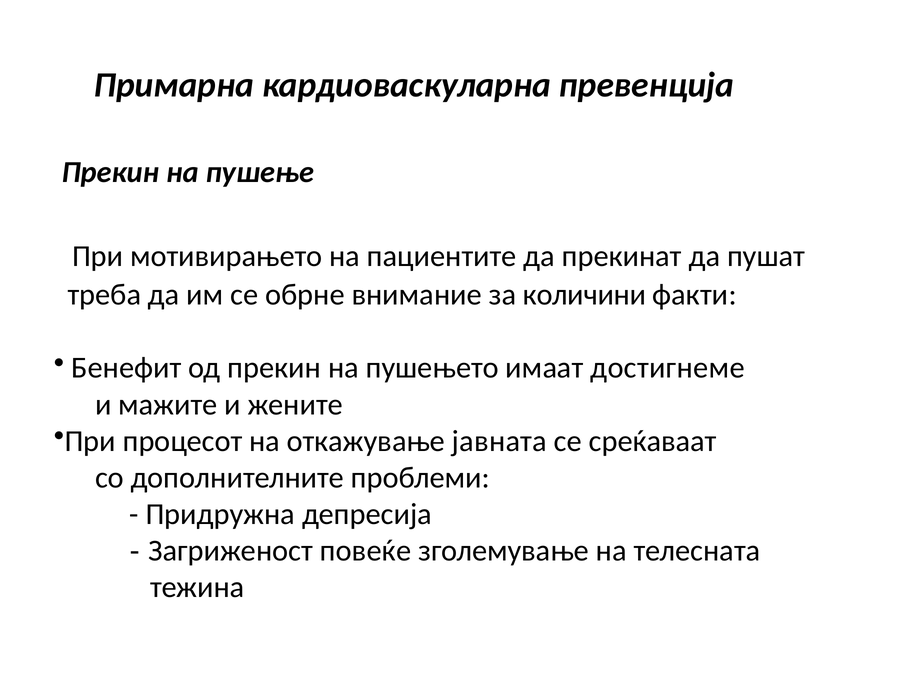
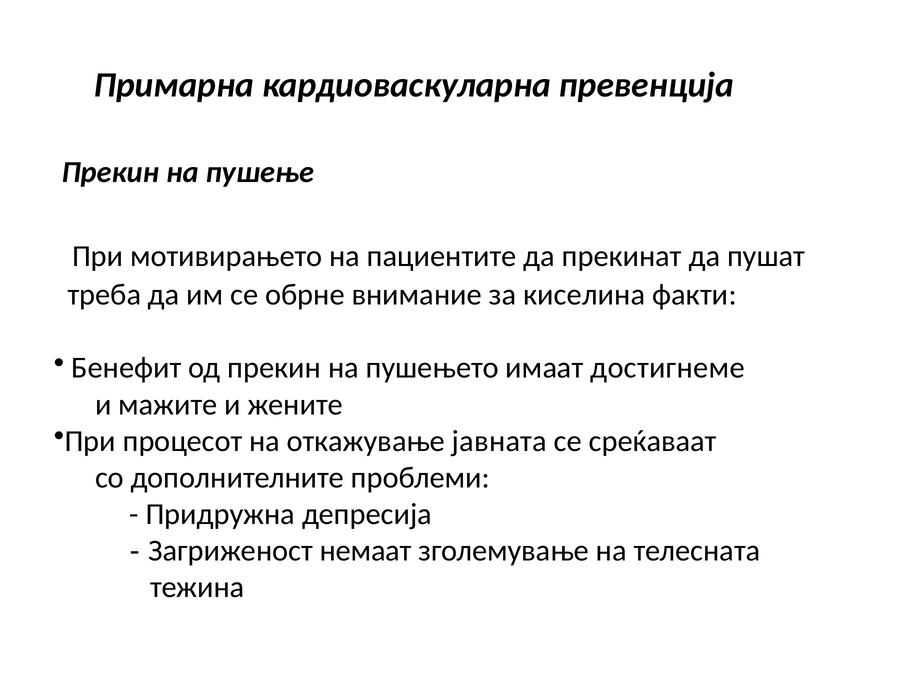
количини: количини -> киселина (584, 295)
повеќе: повеќе -> немаат (366, 550)
